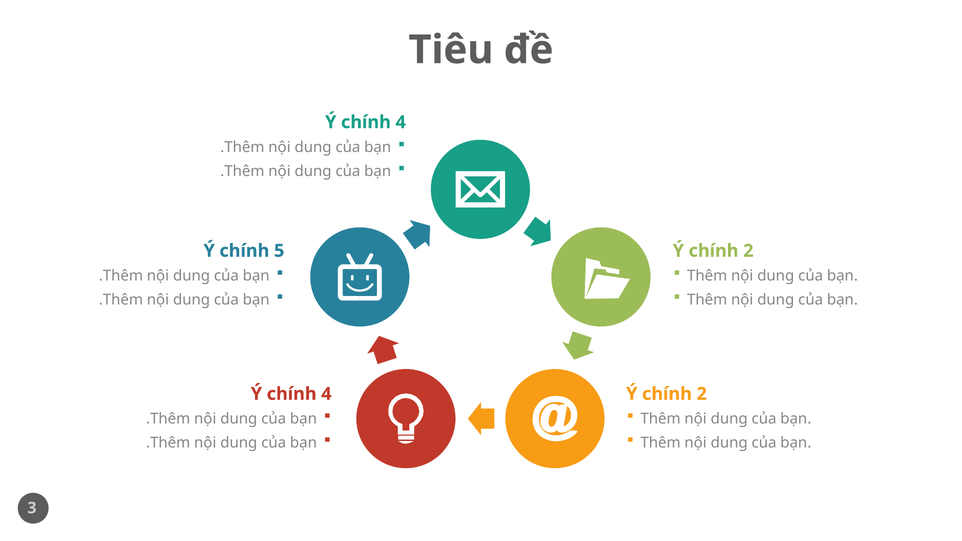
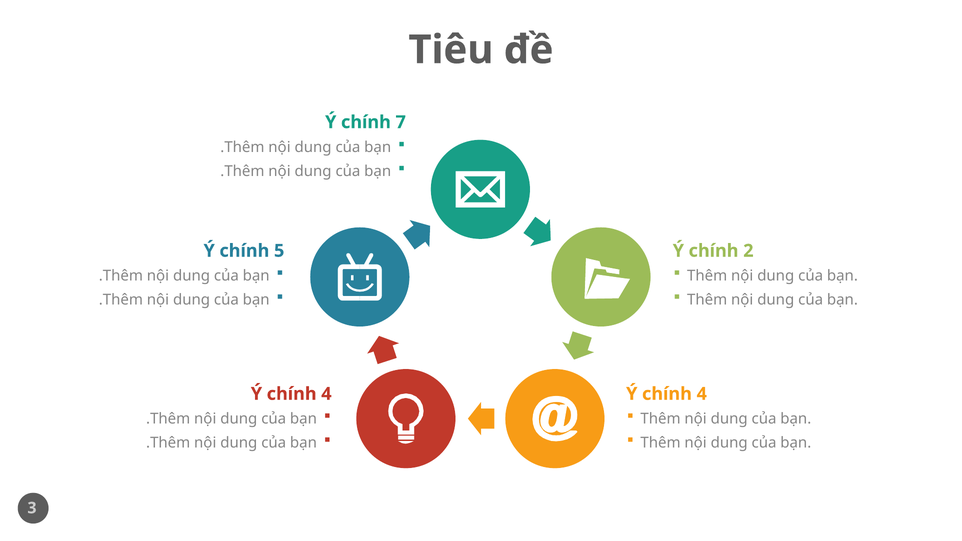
4: 4 -> 7 (401, 122)
2: 2 -> 4 (702, 394)
